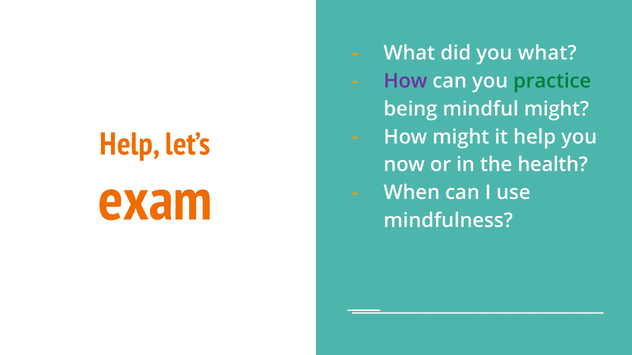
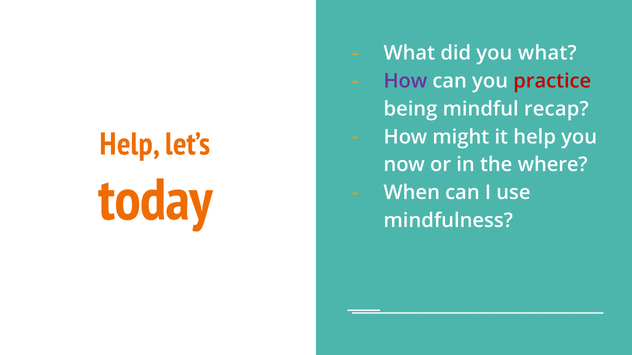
practice colour: green -> red (552, 81)
mindful might: might -> recap (556, 109)
health: health -> where (553, 165)
exam: exam -> today (155, 201)
